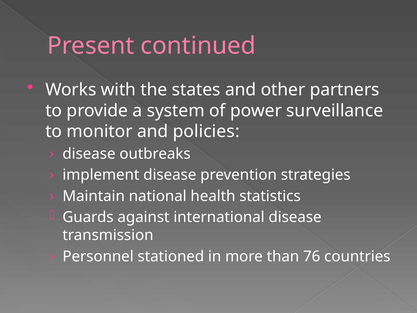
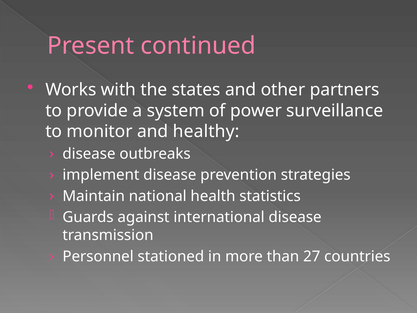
policies: policies -> healthy (206, 131)
76: 76 -> 27 (312, 256)
